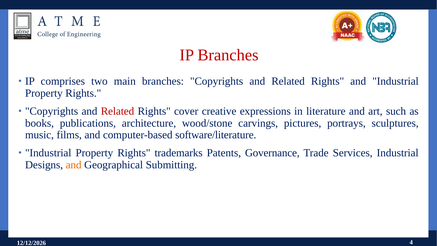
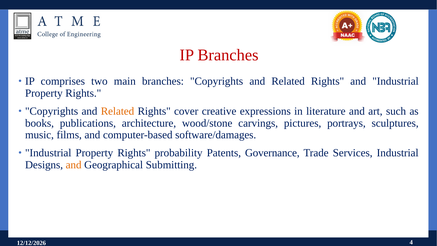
Related colour: red -> orange (118, 111)
software/literature: software/literature -> software/damages (216, 135)
trademarks: trademarks -> probability (179, 153)
